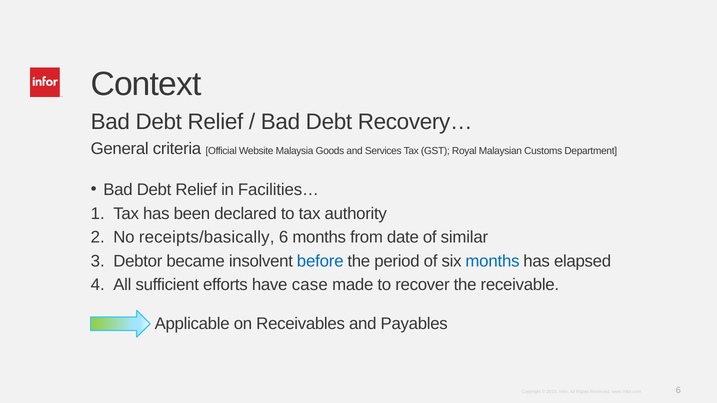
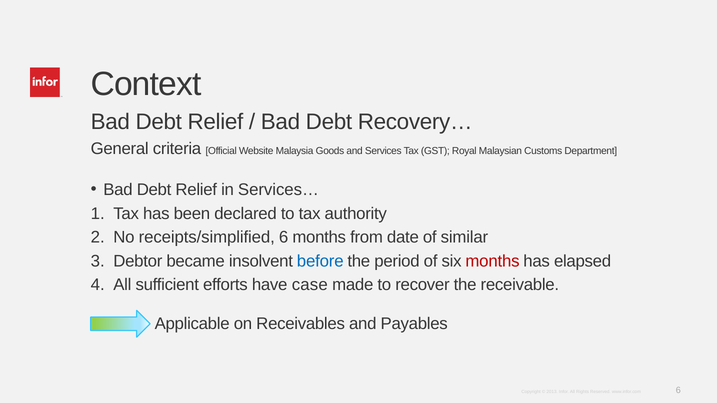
Facilities…: Facilities… -> Services… (278, 190)
receipts/basically: receipts/basically -> receipts/simplified (207, 238)
months colour: blue -> red (493, 261)
